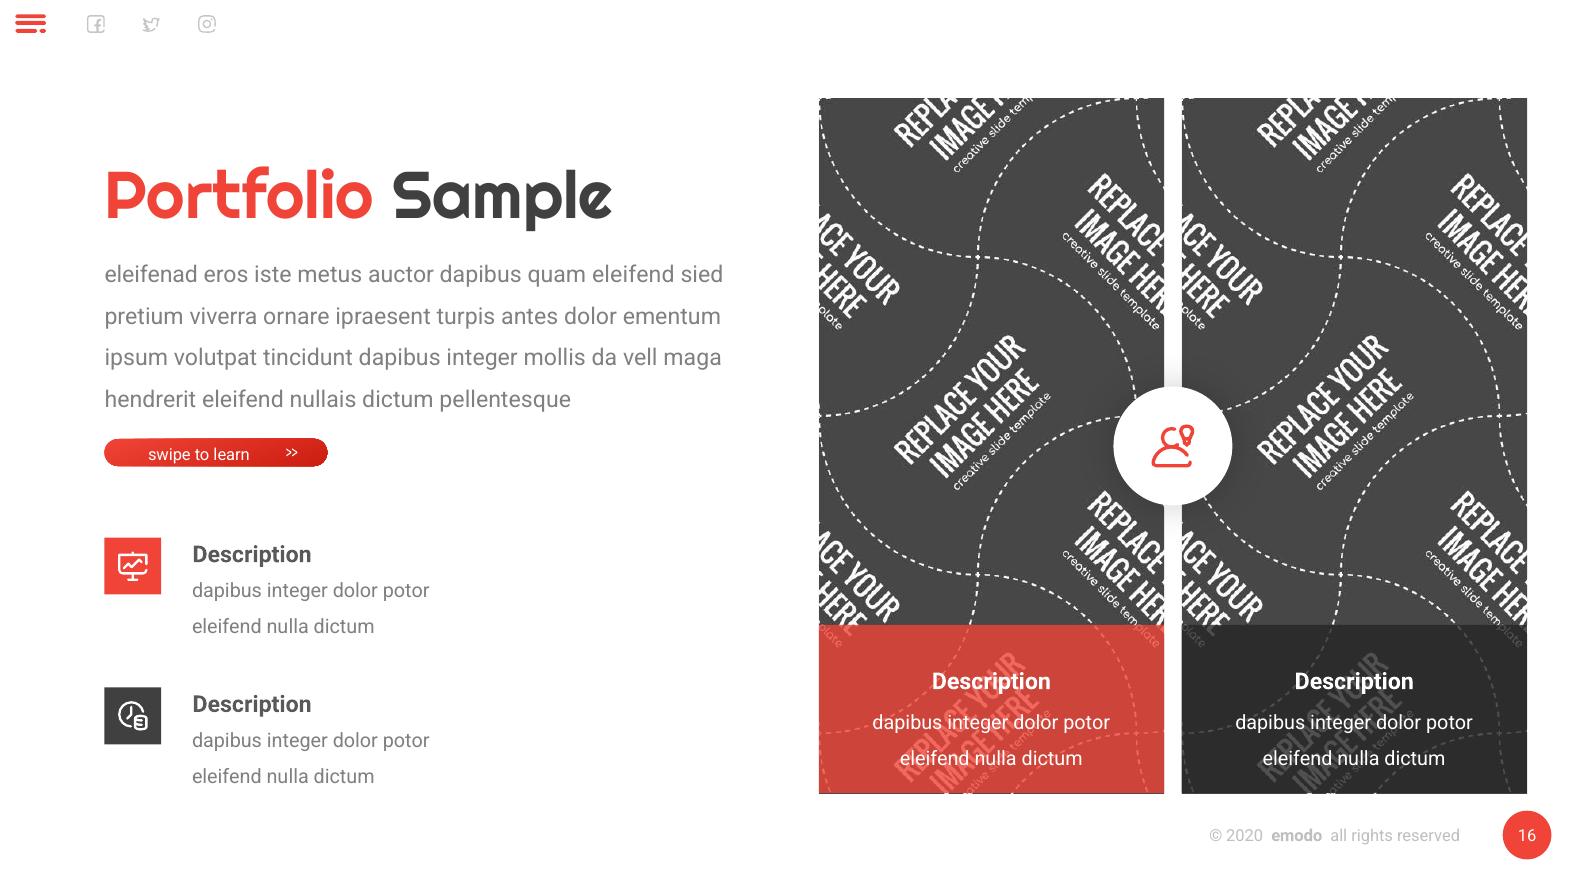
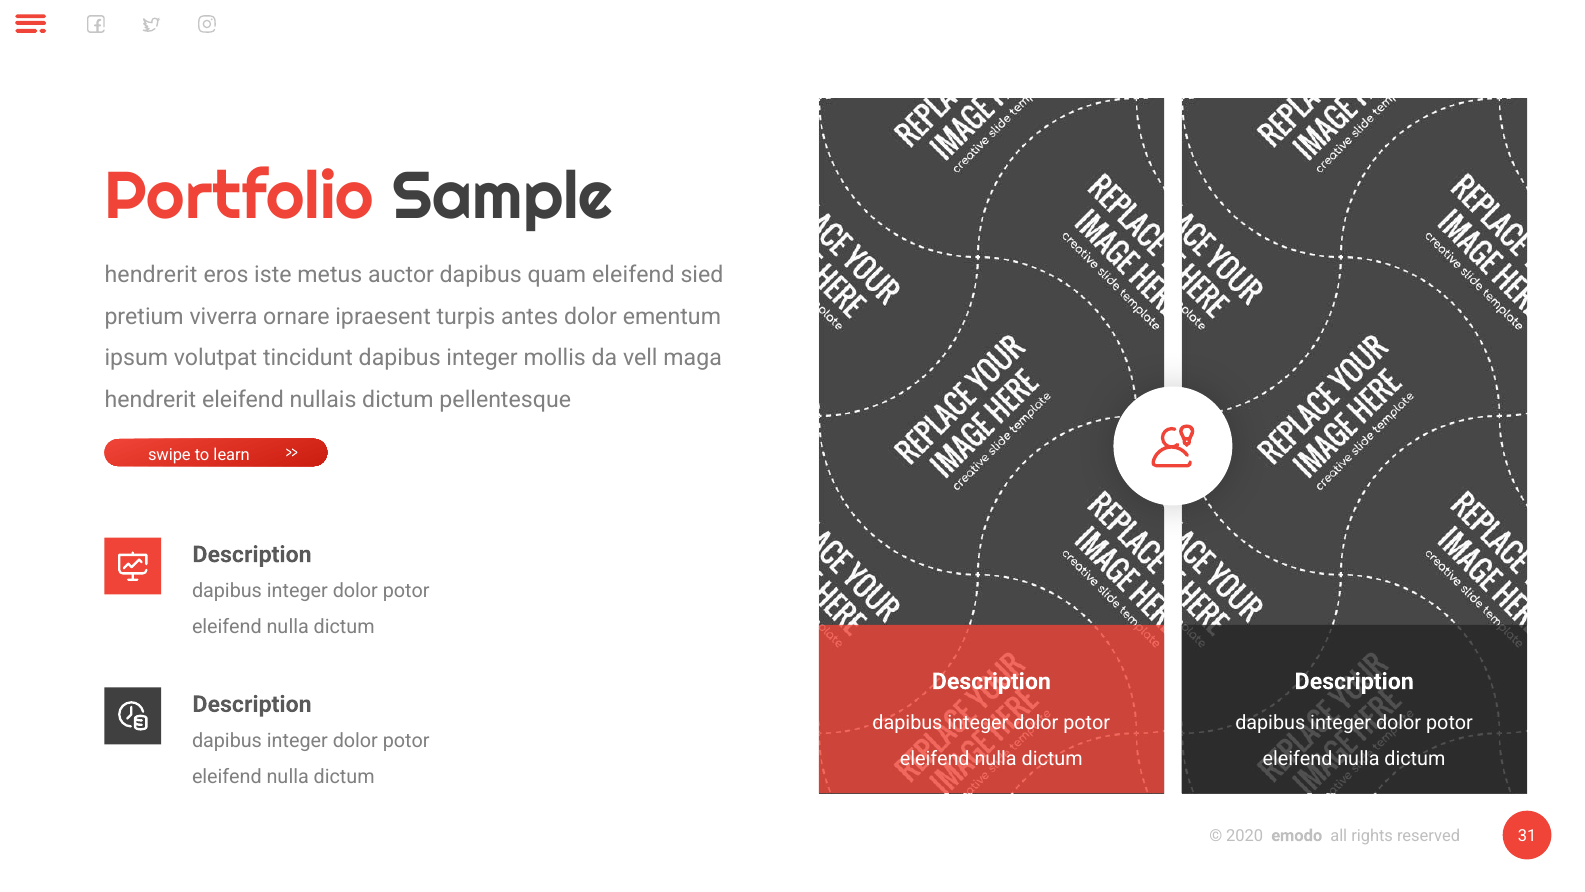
eleifenad: eleifenad -> hendrerit (151, 275)
16: 16 -> 31 (1527, 836)
